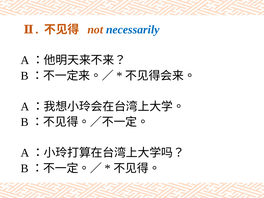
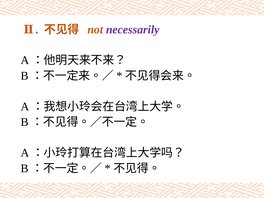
necessarily colour: blue -> purple (133, 30)
